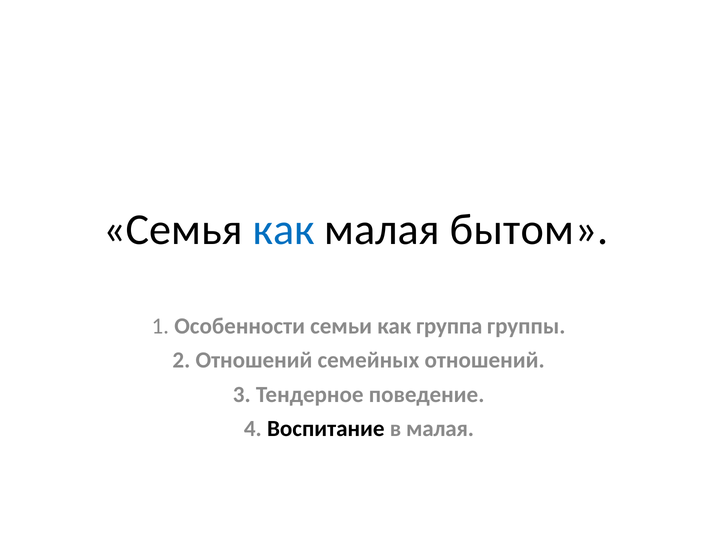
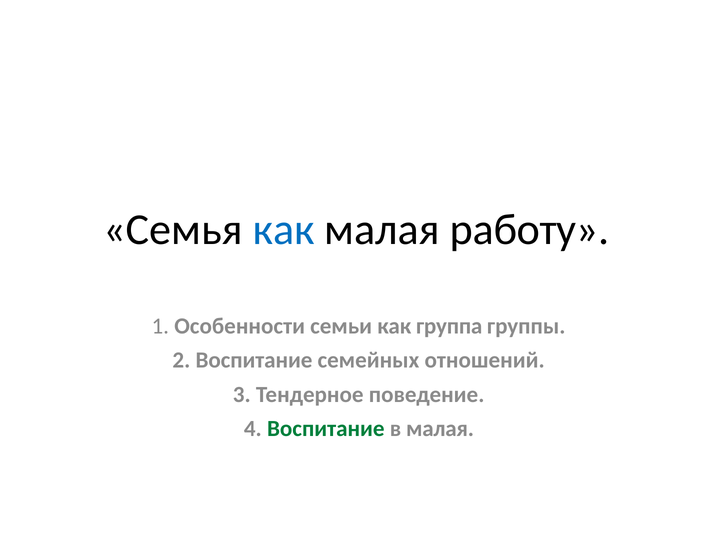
бытом: бытом -> работу (530, 230)
2 Отношений: Отношений -> Воспитание (254, 360)
Воспитание colour: black -> green (326, 429)
